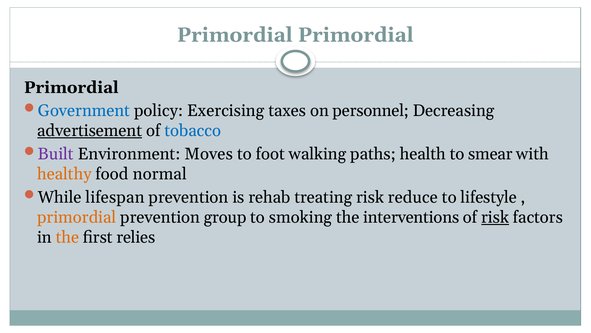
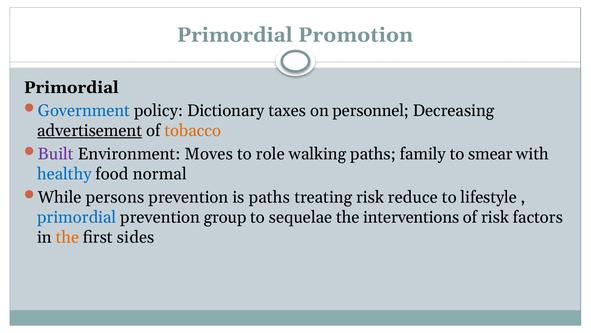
Primordial: Primordial -> Promotion (356, 35)
Exercising: Exercising -> Dictionary (226, 111)
tobacco colour: blue -> orange (193, 131)
foot: foot -> role (270, 154)
health: health -> family (423, 154)
healthy colour: orange -> blue (64, 174)
lifespan: lifespan -> persons (115, 197)
is rehab: rehab -> paths (269, 197)
primordial colour: orange -> blue (77, 217)
smoking: smoking -> sequelae (301, 217)
risk underline: present -> none (495, 217)
relies: relies -> sides (136, 237)
